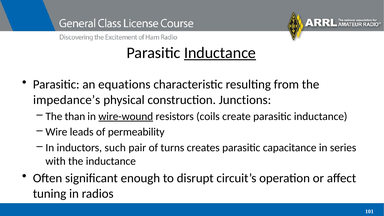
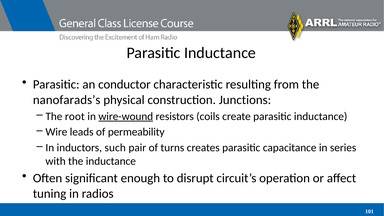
Inductance underline: present -> none (220, 53)
equations: equations -> conductor (124, 84)
impedance’s: impedance’s -> nanofarads’s (67, 100)
than: than -> root (75, 116)
